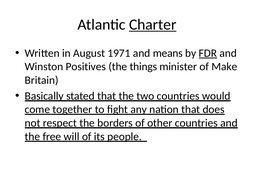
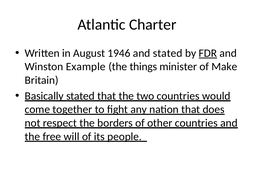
Charter underline: present -> none (153, 25)
1971: 1971 -> 1946 (119, 53)
and means: means -> stated (168, 53)
Positives: Positives -> Example (86, 67)
